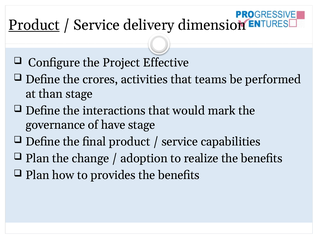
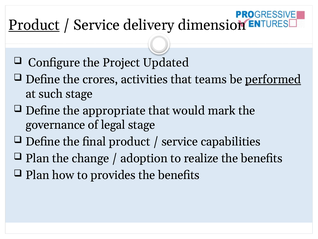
Effective: Effective -> Updated (166, 63)
performed underline: none -> present (273, 79)
than: than -> such (51, 94)
interactions: interactions -> appropriate (114, 110)
have: have -> legal (113, 125)
